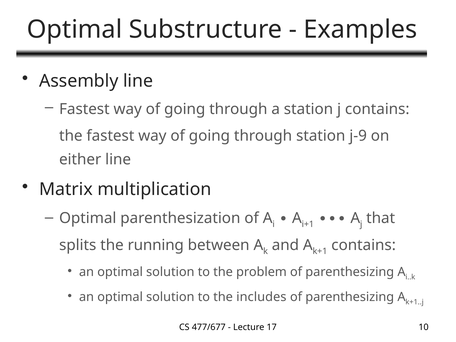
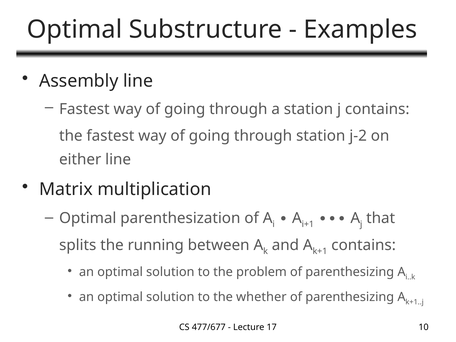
j-9: j-9 -> j-2 (358, 136)
includes: includes -> whether (261, 297)
